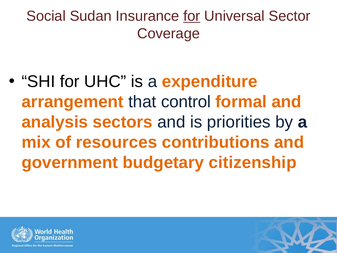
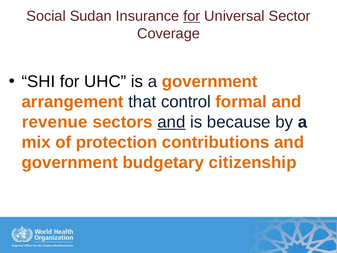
a expenditure: expenditure -> government (210, 82)
analysis: analysis -> revenue (55, 122)
and underline: none -> present (171, 122)
priorities: priorities -> because (239, 122)
resources: resources -> protection (117, 142)
